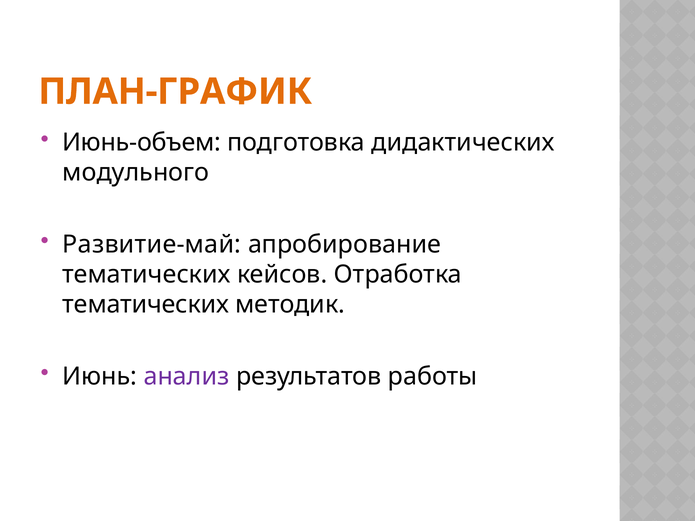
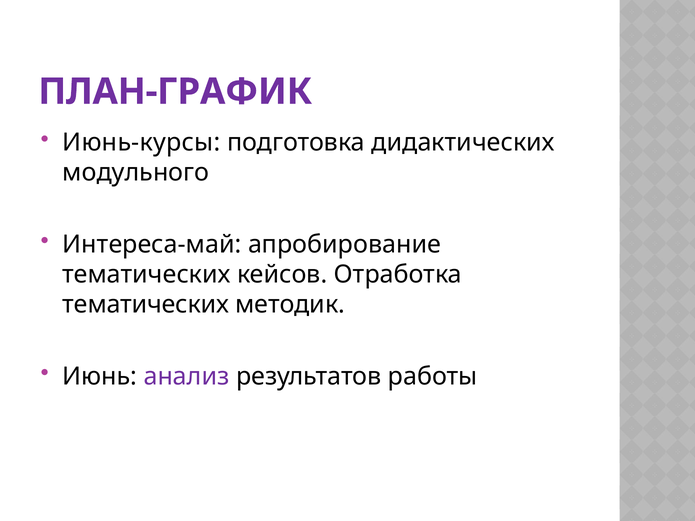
ПЛАН-ГРАФИК colour: orange -> purple (175, 92)
Июнь-объем: Июнь-объем -> Июнь-курсы (141, 143)
Развитие-май: Развитие-май -> Интереса-май (152, 244)
